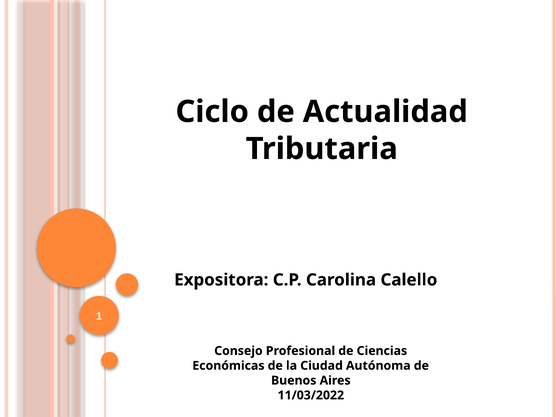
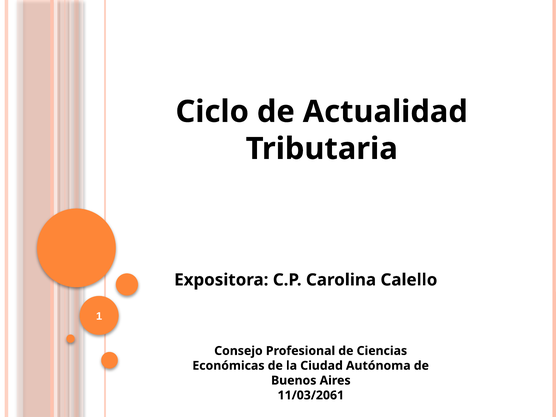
11/03/2022: 11/03/2022 -> 11/03/2061 (311, 395)
